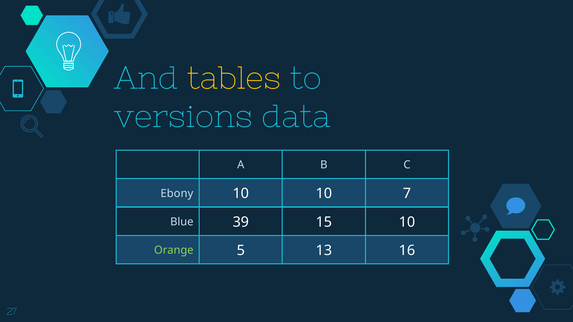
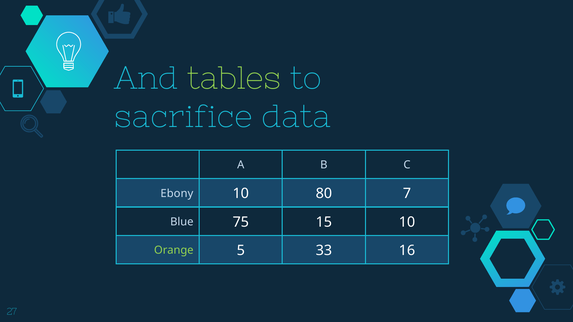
tables colour: yellow -> light green (234, 79)
versions: versions -> sacrifice (183, 117)
10 10: 10 -> 80 (324, 194)
39: 39 -> 75 (241, 222)
13: 13 -> 33 (324, 251)
